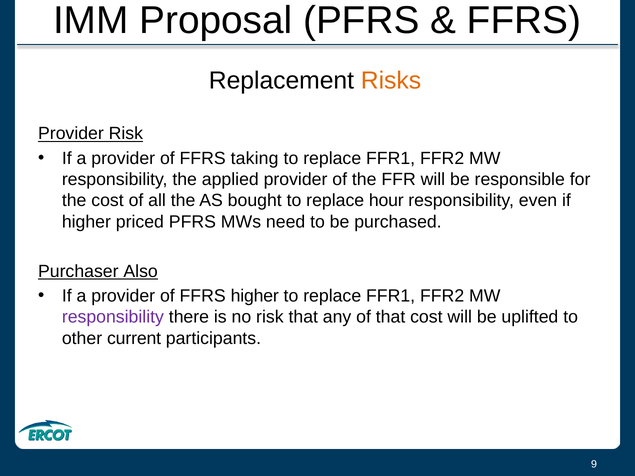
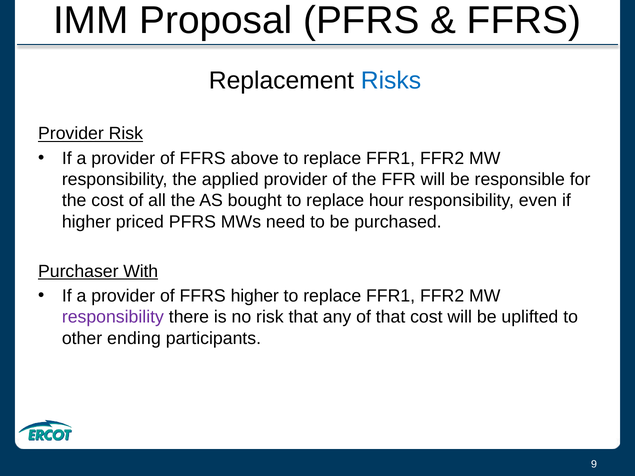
Risks colour: orange -> blue (391, 80)
taking: taking -> above (255, 158)
Also: Also -> With (141, 271)
current: current -> ending (134, 339)
